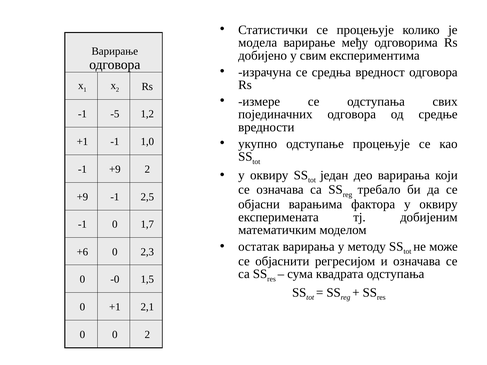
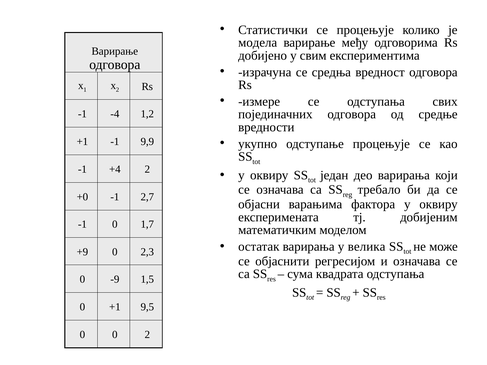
-5: -5 -> -4 (115, 114)
1,0: 1,0 -> 9,9 (147, 142)
-1 +9: +9 -> +4 (115, 169)
+9: +9 -> +0 (82, 197)
2,5: 2,5 -> 2,7 (147, 197)
методу: методу -> велика (367, 247)
+6: +6 -> +9 (82, 252)
-0: -0 -> -9 (115, 280)
2,1: 2,1 -> 9,5 (147, 307)
